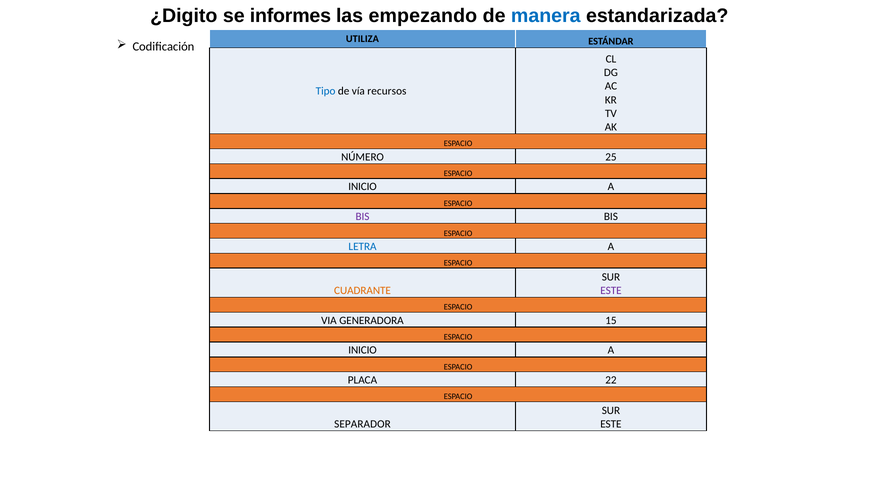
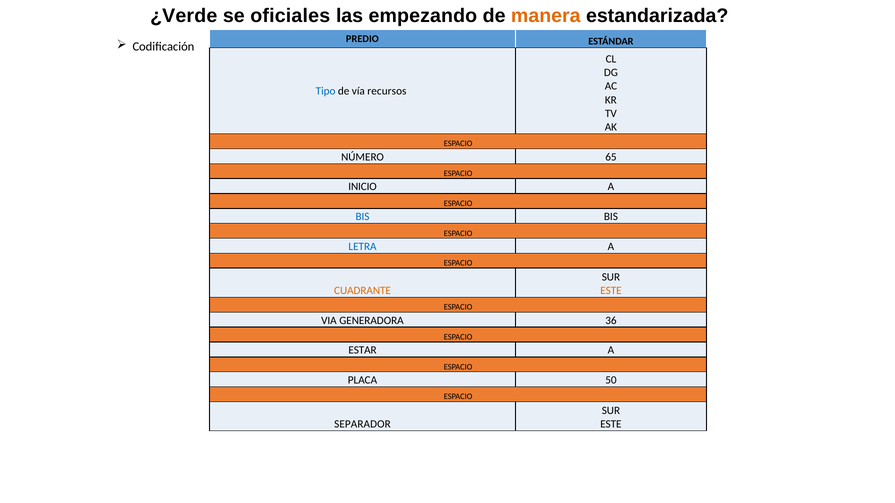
¿Digito: ¿Digito -> ¿Verde (184, 16)
informes: informes -> oficiales (290, 16)
manera colour: blue -> orange (546, 16)
UTILIZA: UTILIZA -> PREDIO (362, 39)
25: 25 -> 65 (611, 157)
BIS colour: purple -> blue (363, 217)
ESTE colour: purple -> orange (611, 291)
15: 15 -> 36 (611, 321)
INICIO: INICIO -> ESTAR (363, 351)
22: 22 -> 50 (611, 380)
